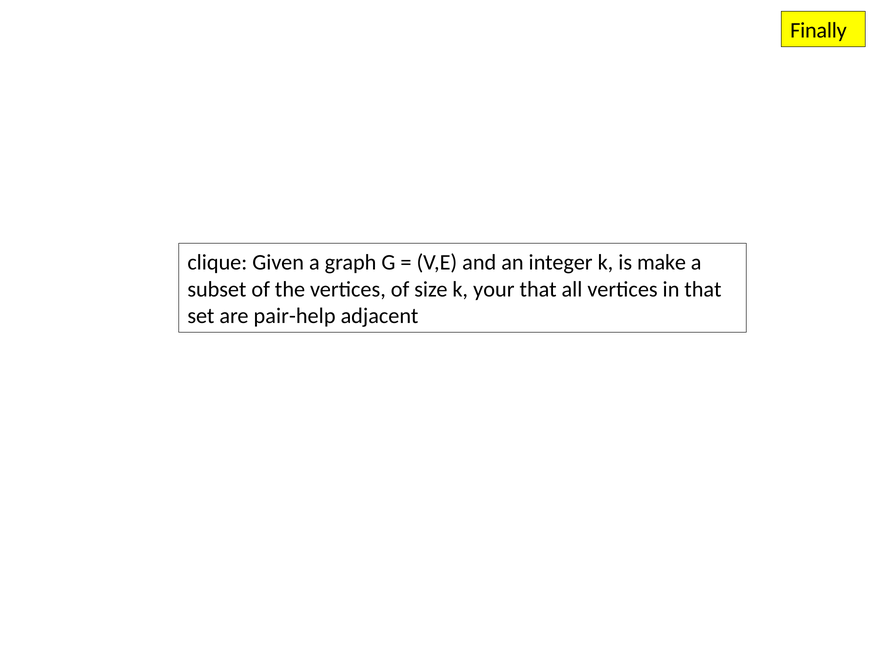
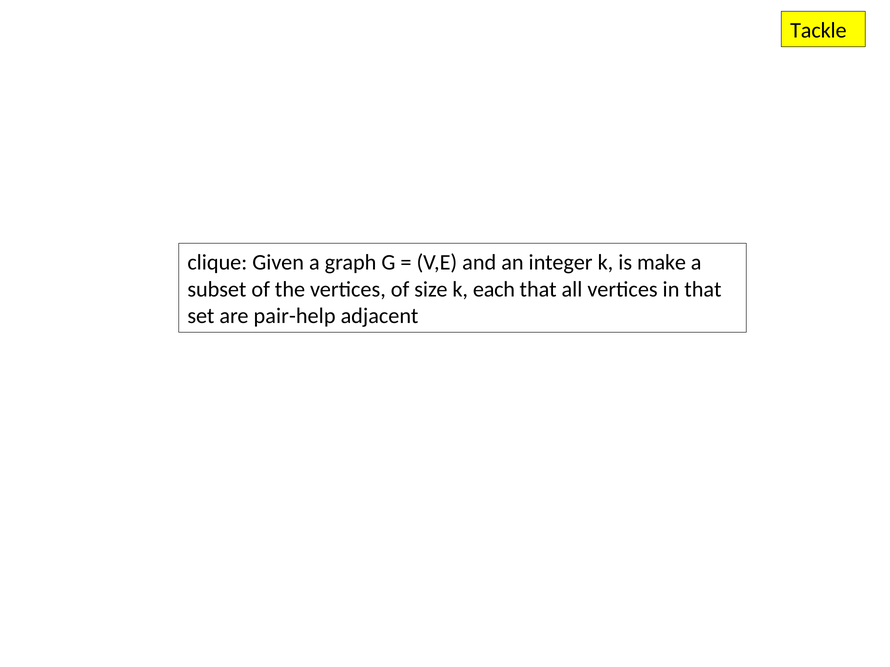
Finally: Finally -> Tackle (818, 31)
your: your -> each (494, 289)
